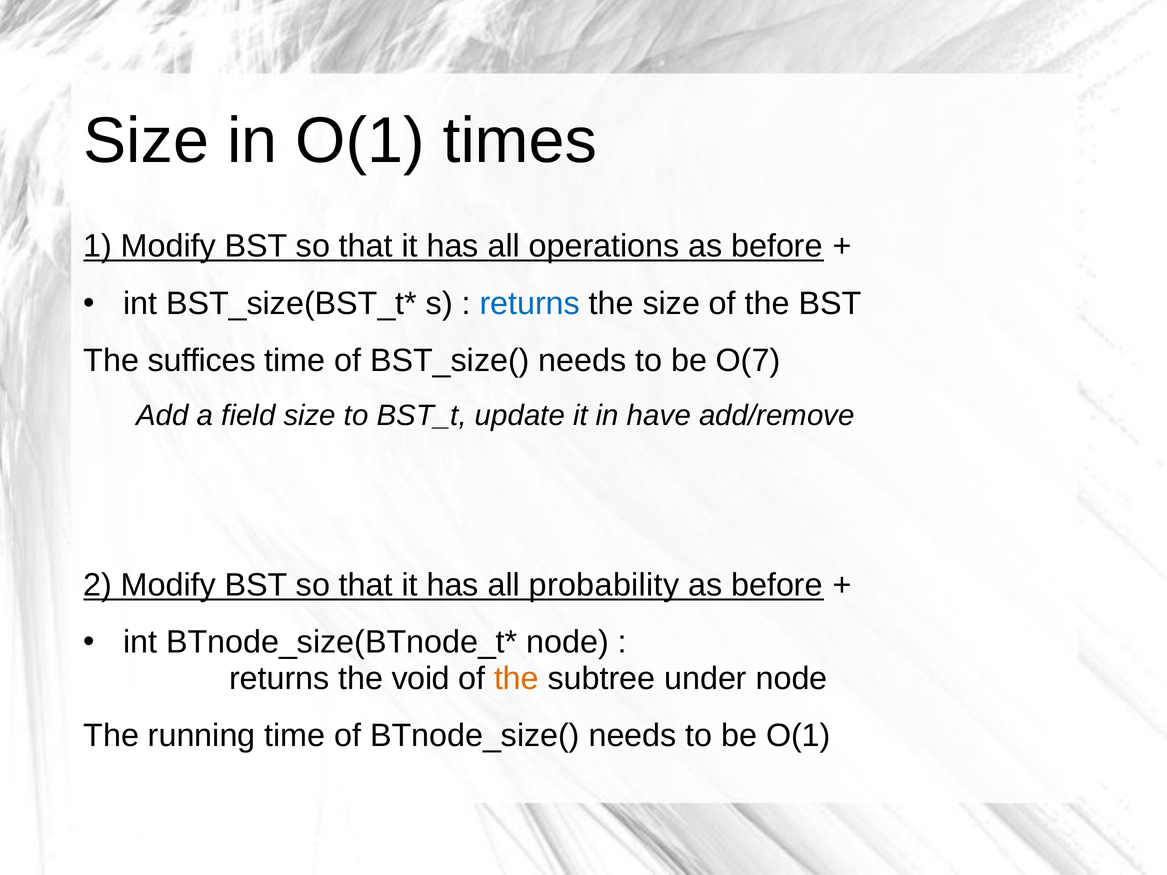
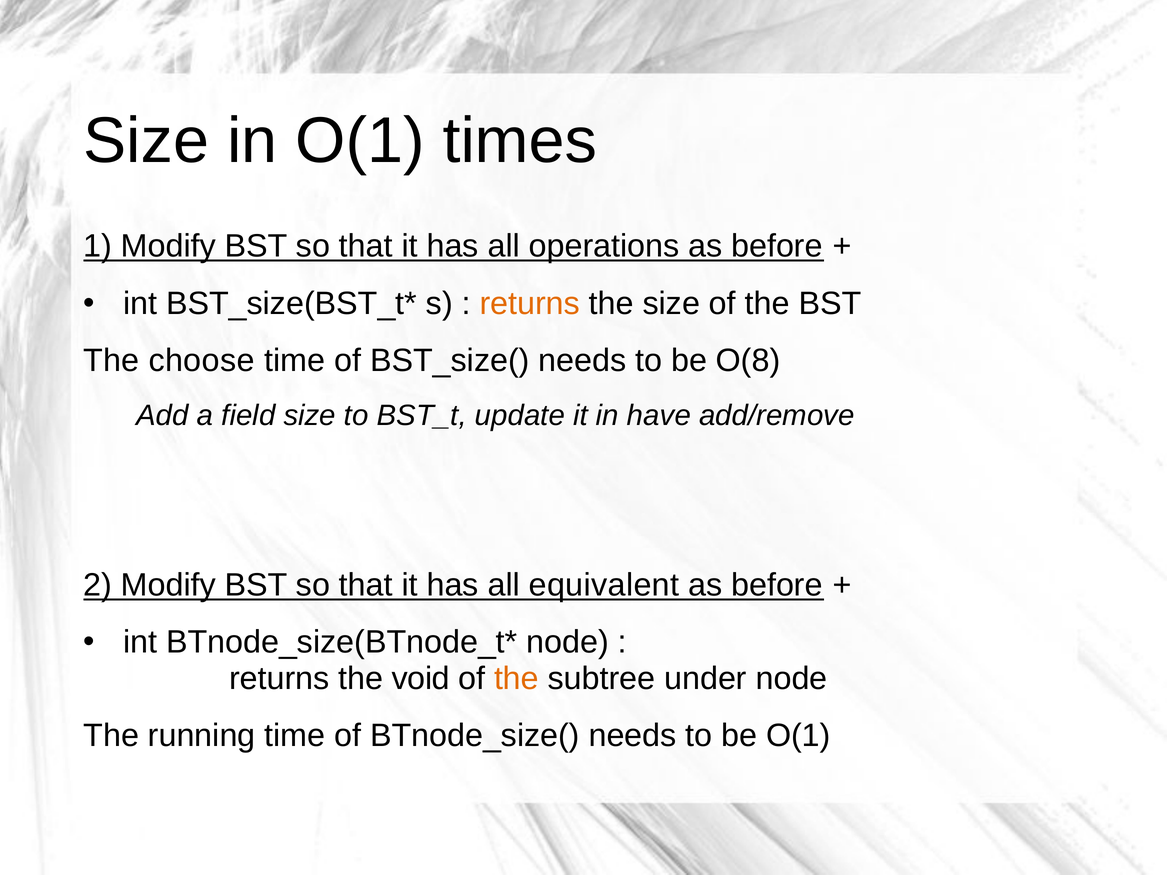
returns colour: blue -> orange (530, 303)
suffices: suffices -> choose (202, 360)
O(7: O(7 -> O(8 (748, 360)
probability: probability -> equivalent (604, 585)
